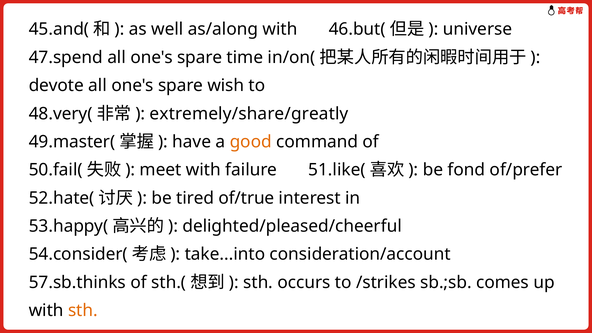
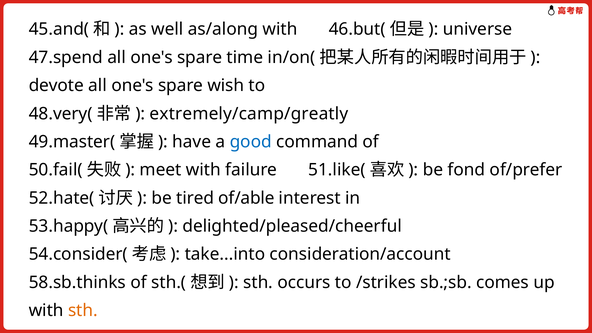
extremely/share/greatly: extremely/share/greatly -> extremely/camp/greatly (249, 114)
good colour: orange -> blue (251, 142)
of/true: of/true -> of/able (246, 198)
57.sb.thinks: 57.sb.thinks -> 58.sb.thinks (77, 282)
